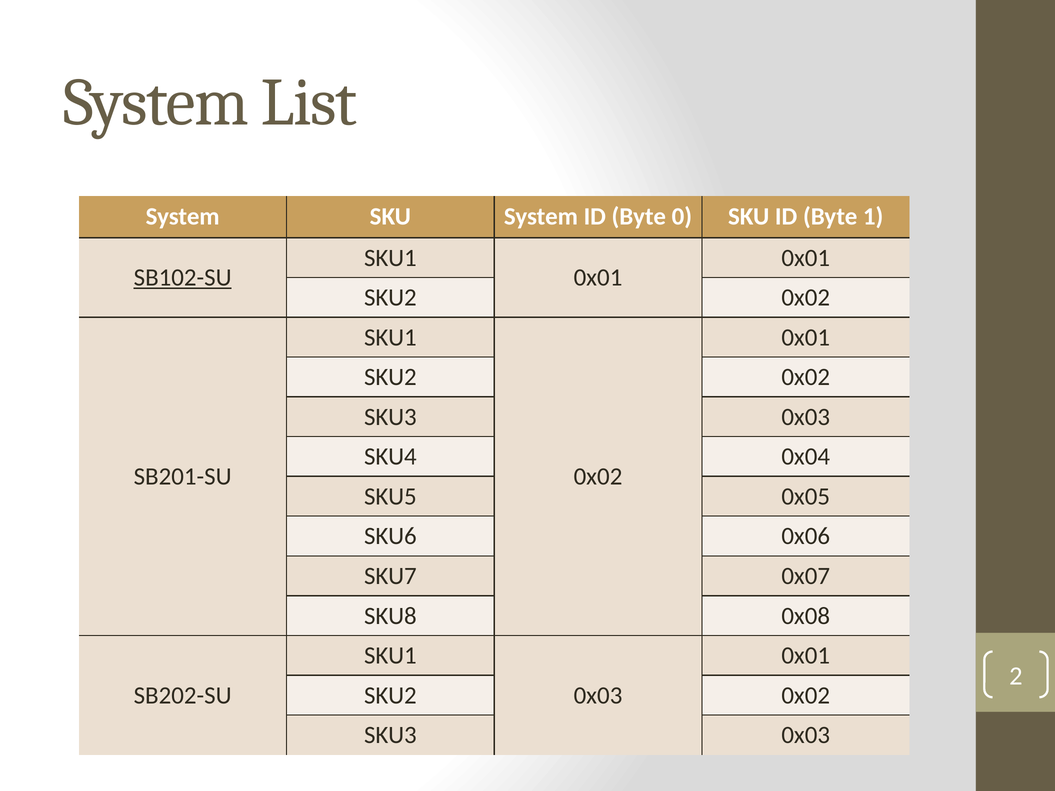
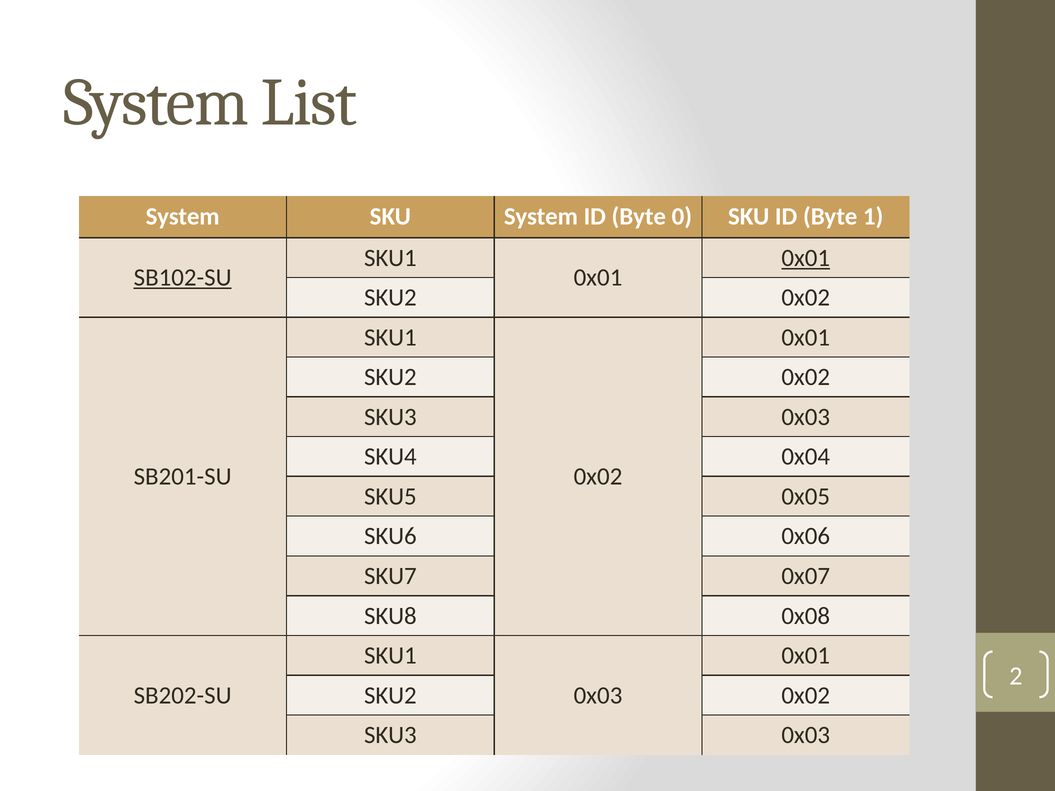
0x01 underline: none -> present (806, 258)
